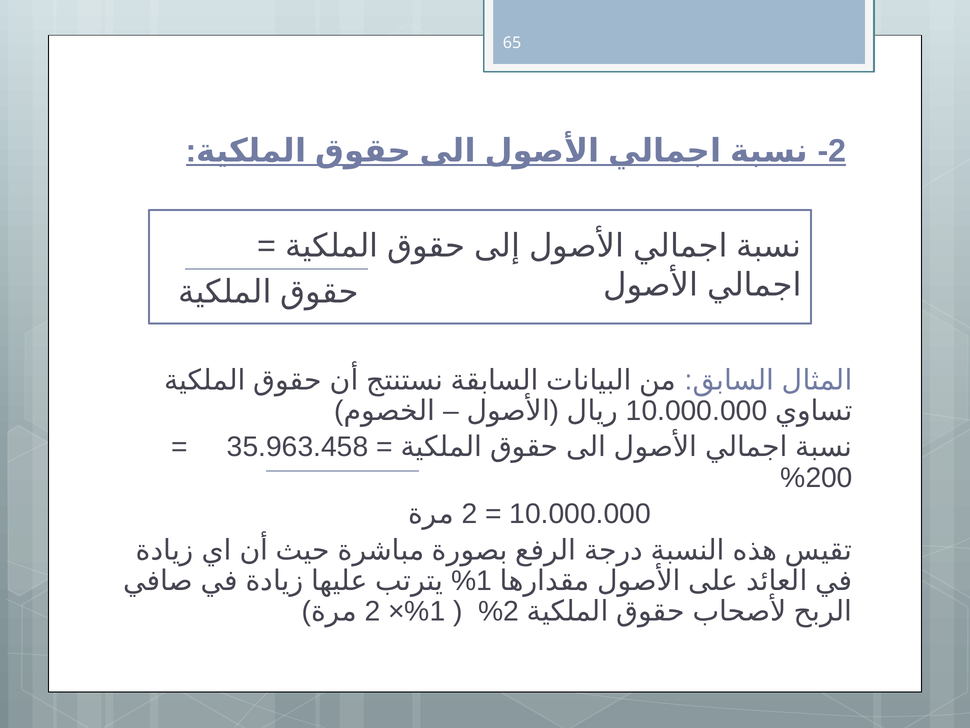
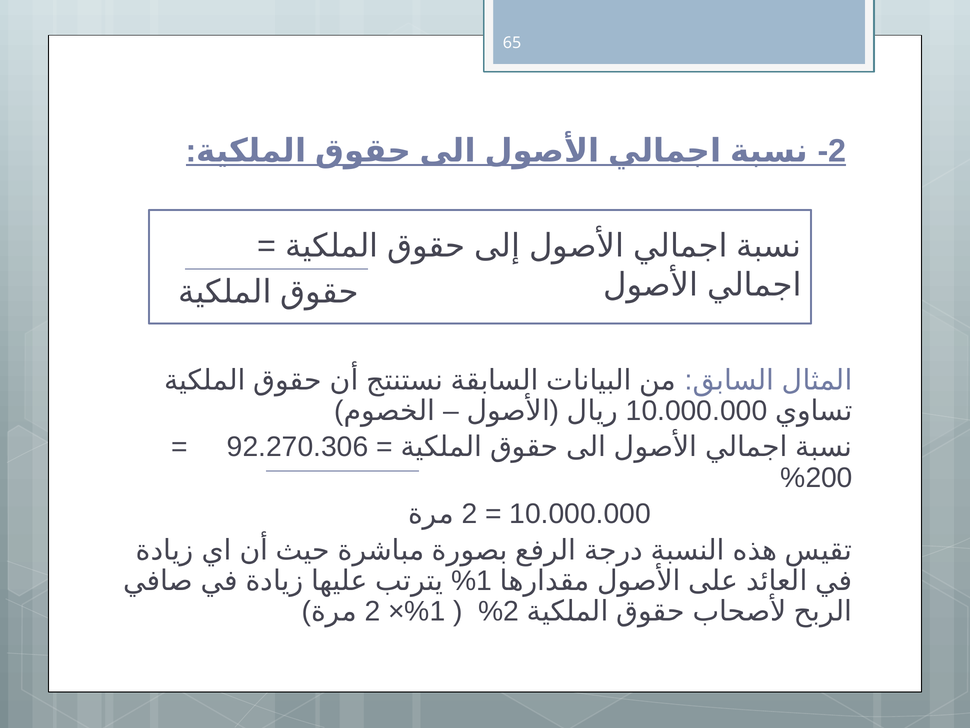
35.963.458: 35.963.458 -> 92.270.306 (298, 447)
